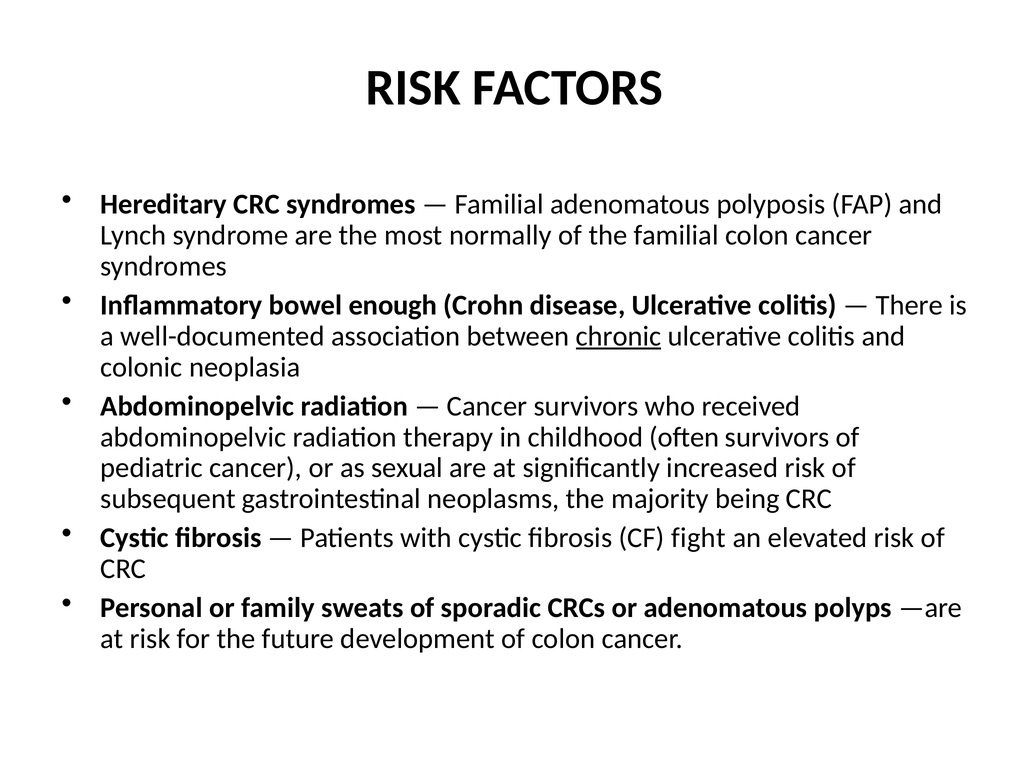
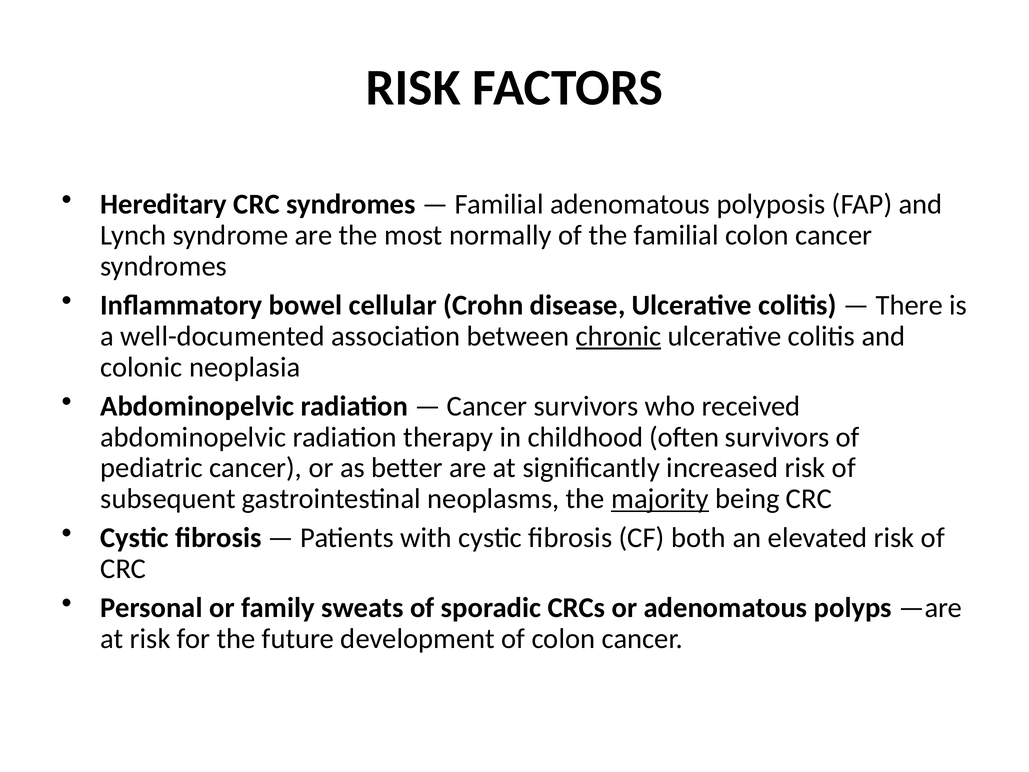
enough: enough -> cellular (393, 305)
sexual: sexual -> better (407, 468)
majority underline: none -> present (660, 499)
fight: fight -> both (698, 538)
